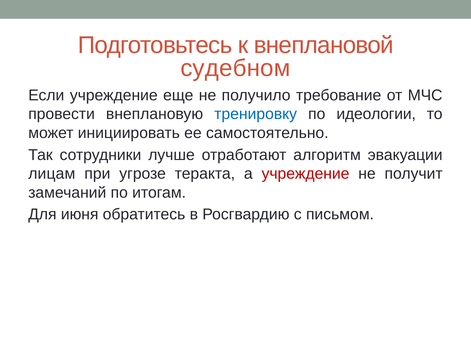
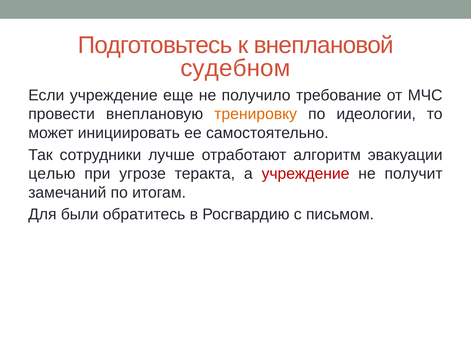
тренировку colour: blue -> orange (256, 114)
лицам: лицам -> целью (52, 174)
июня: июня -> были (80, 215)
